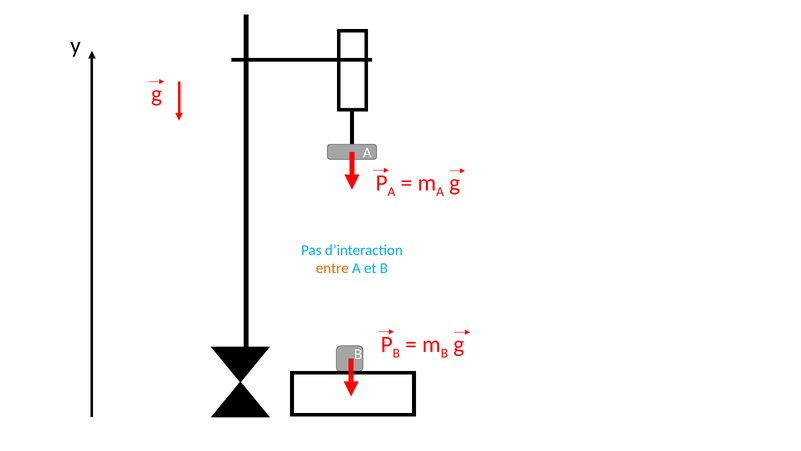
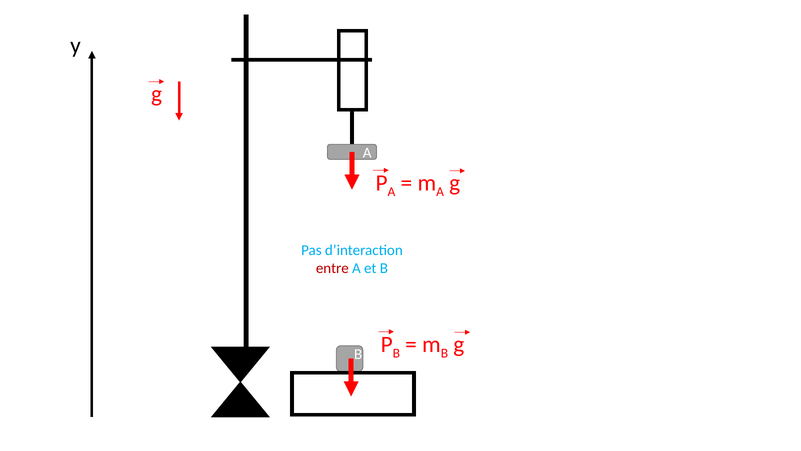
entre colour: orange -> red (332, 268)
